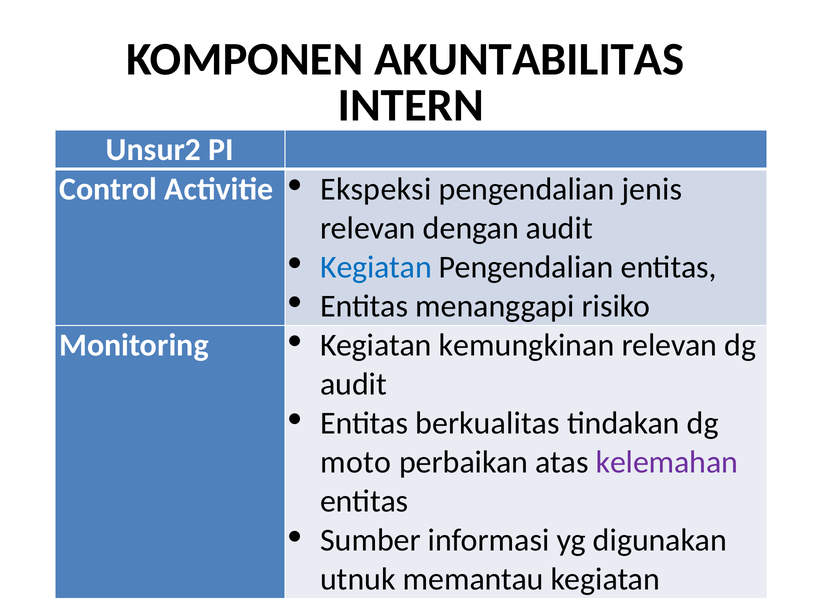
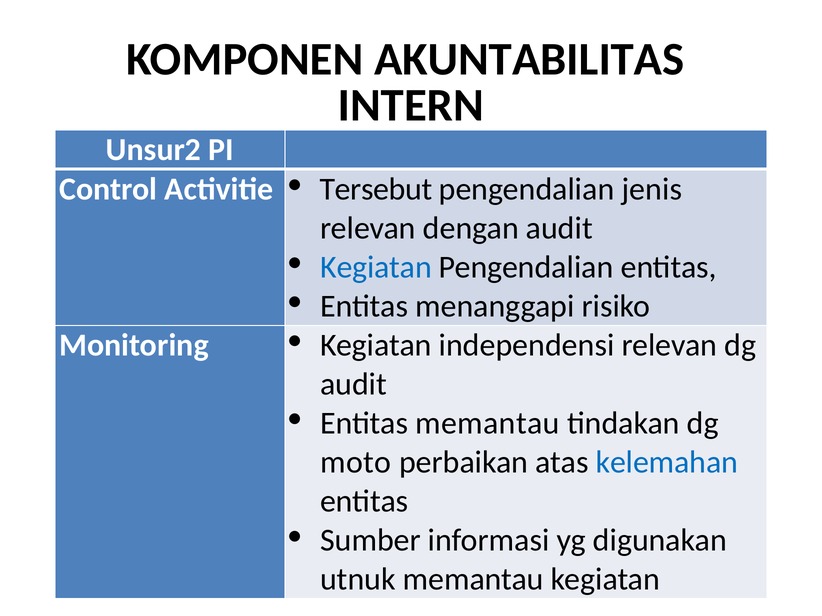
Ekspeksi: Ekspeksi -> Tersebut (376, 189)
kemungkinan: kemungkinan -> independensi (527, 345)
Entitas berkualitas: berkualitas -> memantau (487, 424)
kelemahan colour: purple -> blue (667, 463)
